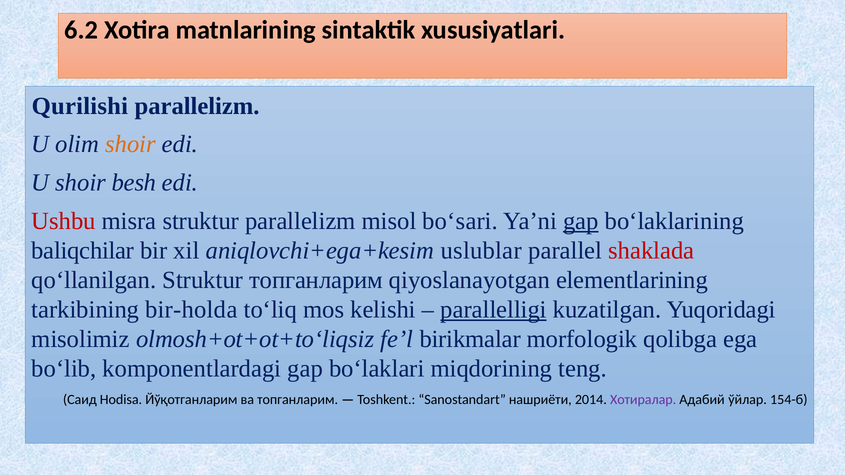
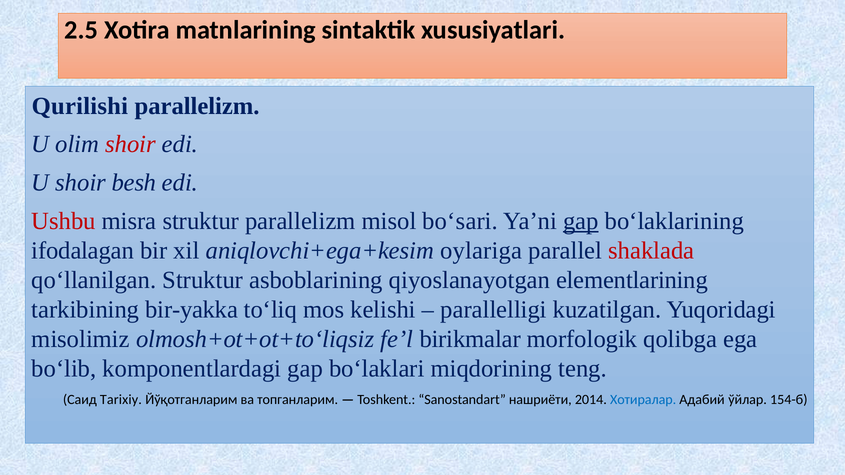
6.2: 6.2 -> 2.5 (81, 30)
shoir colour: orange -> red (131, 144)
baliqchilar: baliqchilar -> ifodalagan (83, 251)
uslublar: uslublar -> oylariga (481, 251)
Struktur топганларим: топганларим -> asboblarining (316, 280)
bir-holda: bir-holda -> bir-yakka (192, 310)
parallelligi underline: present -> none (494, 310)
Hodisa: Hodisa -> Tarixiy (121, 400)
Хотиралар colour: purple -> blue (643, 400)
